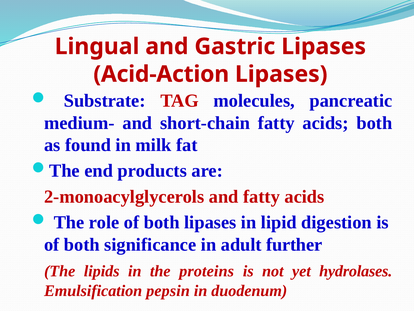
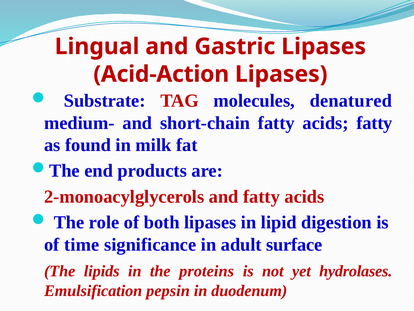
pancreatic: pancreatic -> denatured (351, 101)
acids both: both -> fatty (374, 123)
both: both -> time (82, 244)
further: further -> surface (294, 244)
